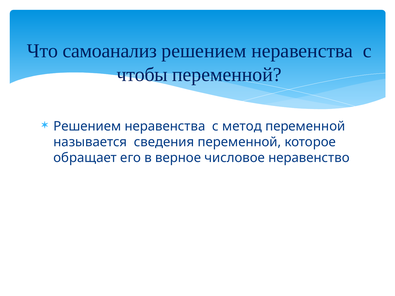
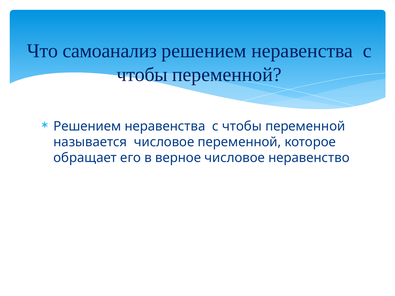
метод: метод -> чтобы (242, 126)
называется сведения: сведения -> числовое (164, 142)
